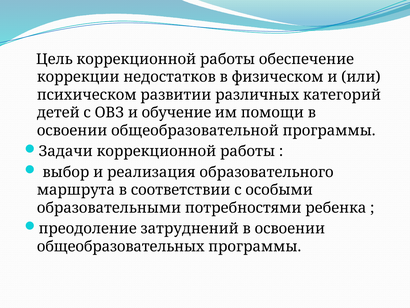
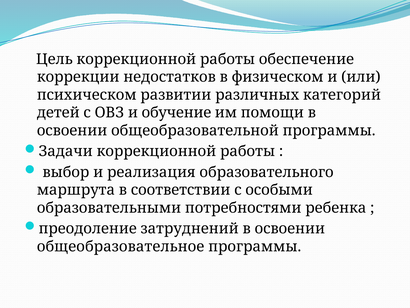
общеобразовательных: общеобразовательных -> общеобразовательное (121, 246)
